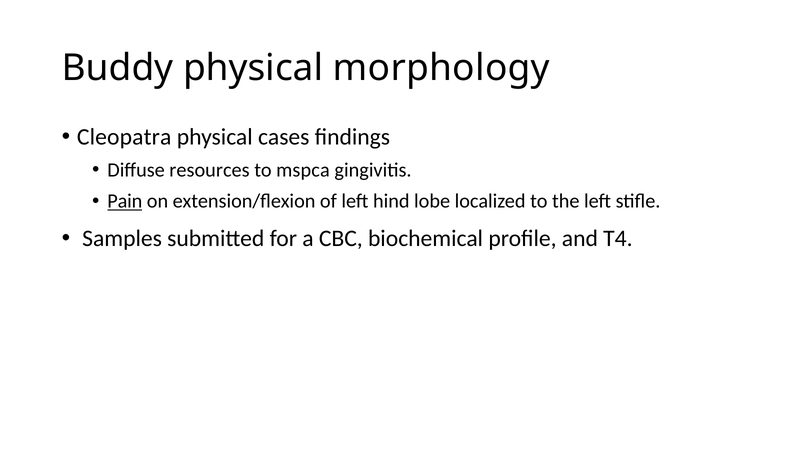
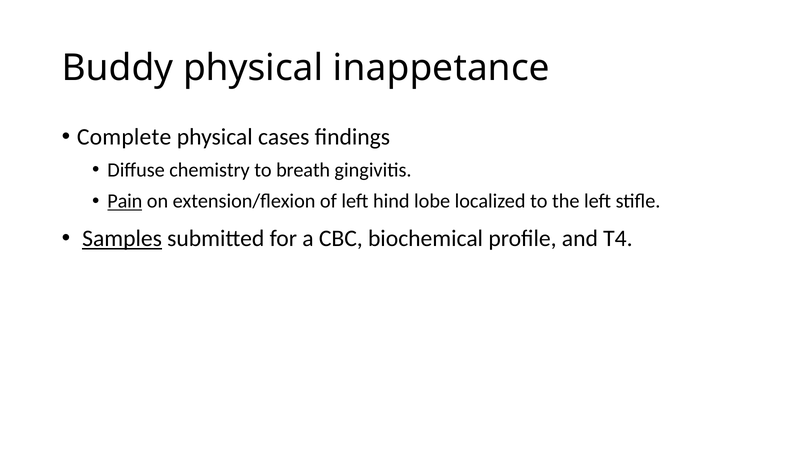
morphology: morphology -> inappetance (441, 68)
Cleopatra: Cleopatra -> Complete (124, 137)
resources: resources -> chemistry (210, 170)
mspca: mspca -> breath (303, 170)
Samples underline: none -> present (122, 238)
